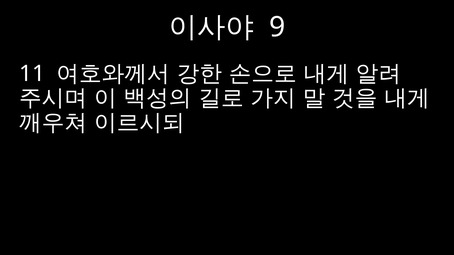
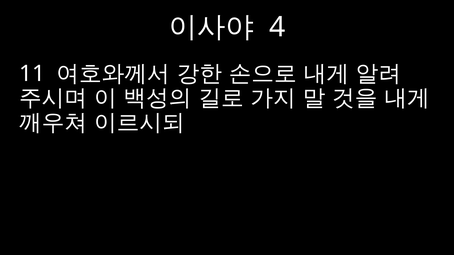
9: 9 -> 4 (277, 27)
